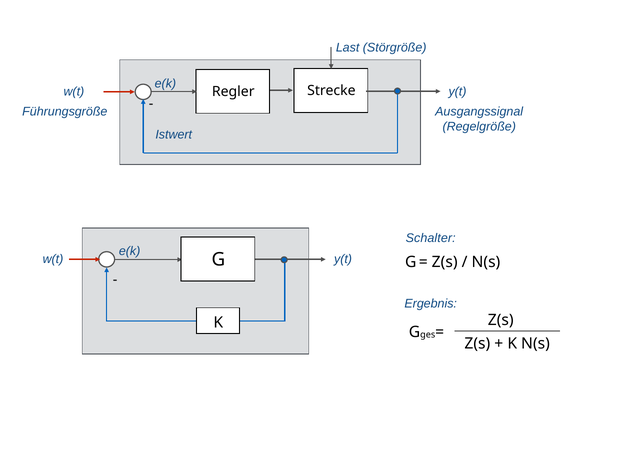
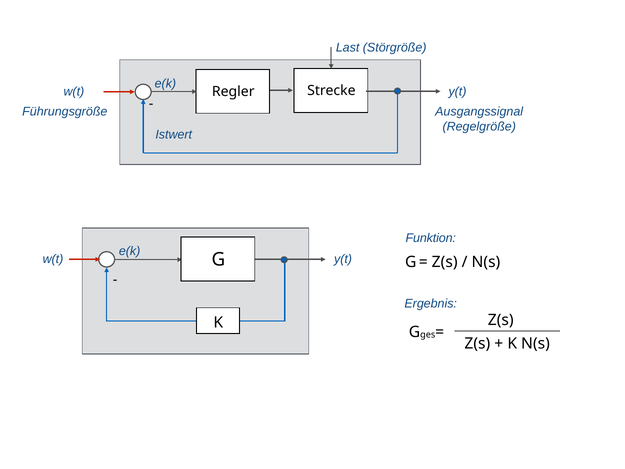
Schalter: Schalter -> Funktion (431, 238)
